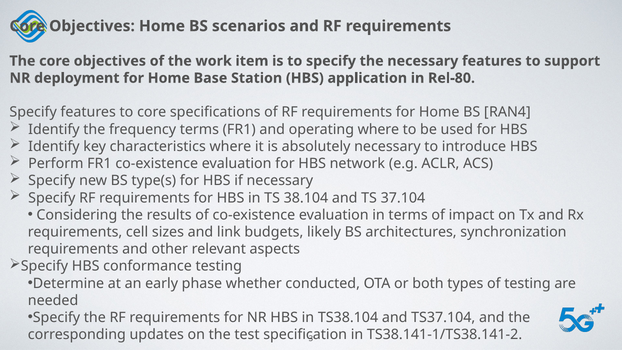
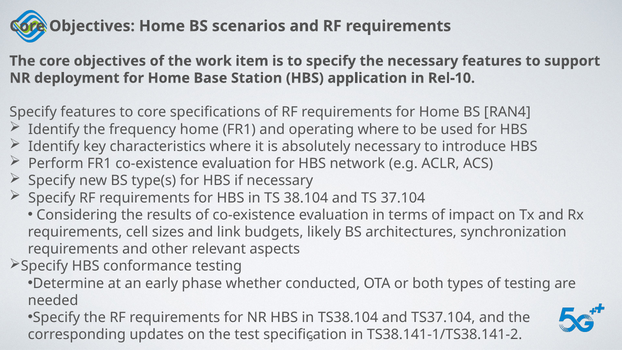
Rel-80: Rel-80 -> Rel-10 (451, 78)
frequency terms: terms -> home (199, 129)
